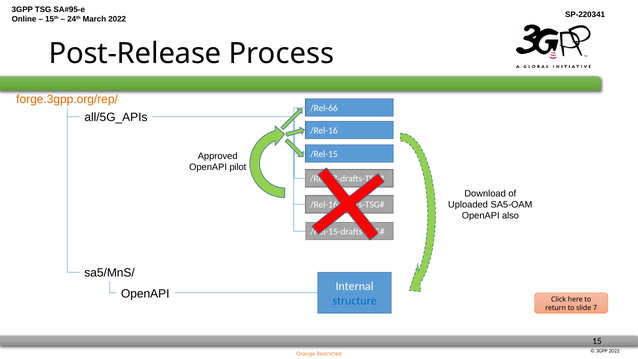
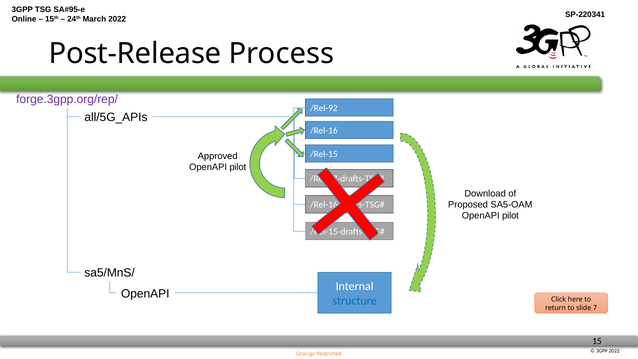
forge.3gpp.org/rep/ colour: orange -> purple (67, 99)
/Rel-66: /Rel-66 -> /Rel-92 (324, 108)
Uploaded: Uploaded -> Proposed (468, 205)
also: also -> pilot (510, 216)
